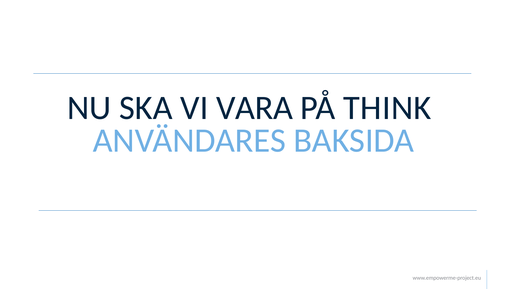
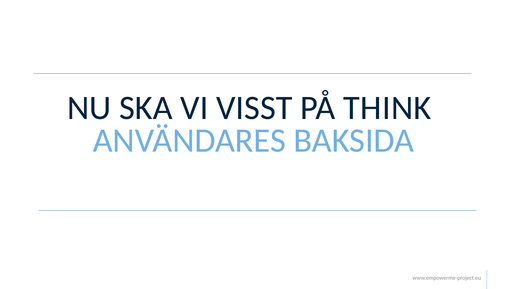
VARA: VARA -> VISST (254, 108)
